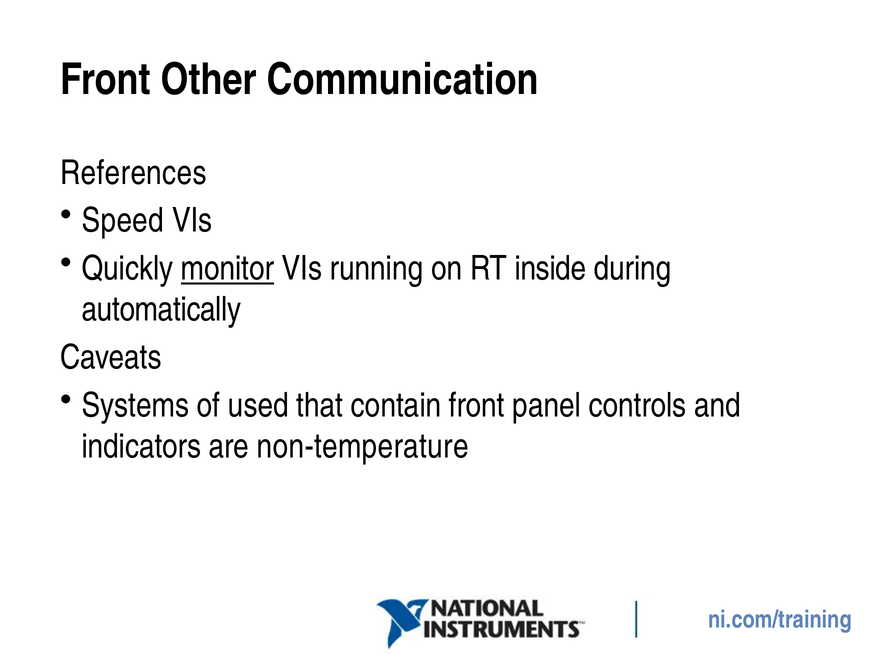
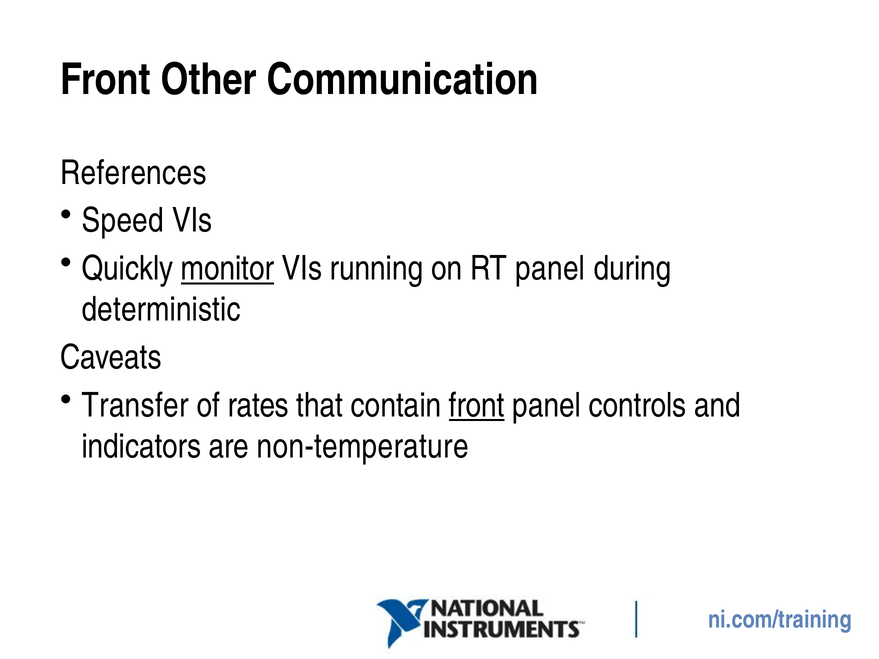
RT inside: inside -> panel (550, 269)
automatically: automatically -> deterministic (161, 310)
Systems: Systems -> Transfer (135, 406)
used: used -> rates (258, 406)
front underline: none -> present (477, 406)
